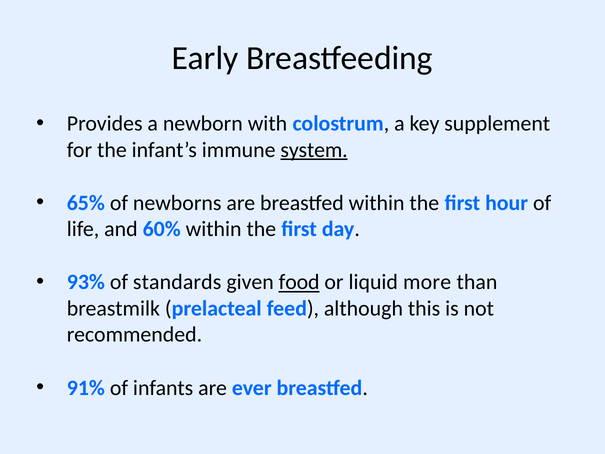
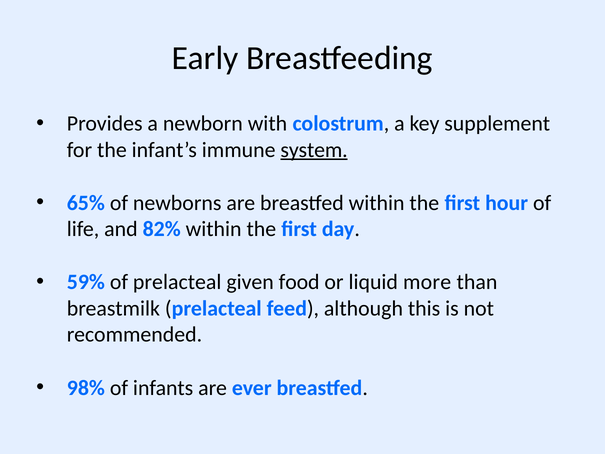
60%: 60% -> 82% (162, 229)
93%: 93% -> 59% (86, 282)
of standards: standards -> prelacteal (177, 282)
food underline: present -> none (299, 282)
91%: 91% -> 98% (86, 388)
